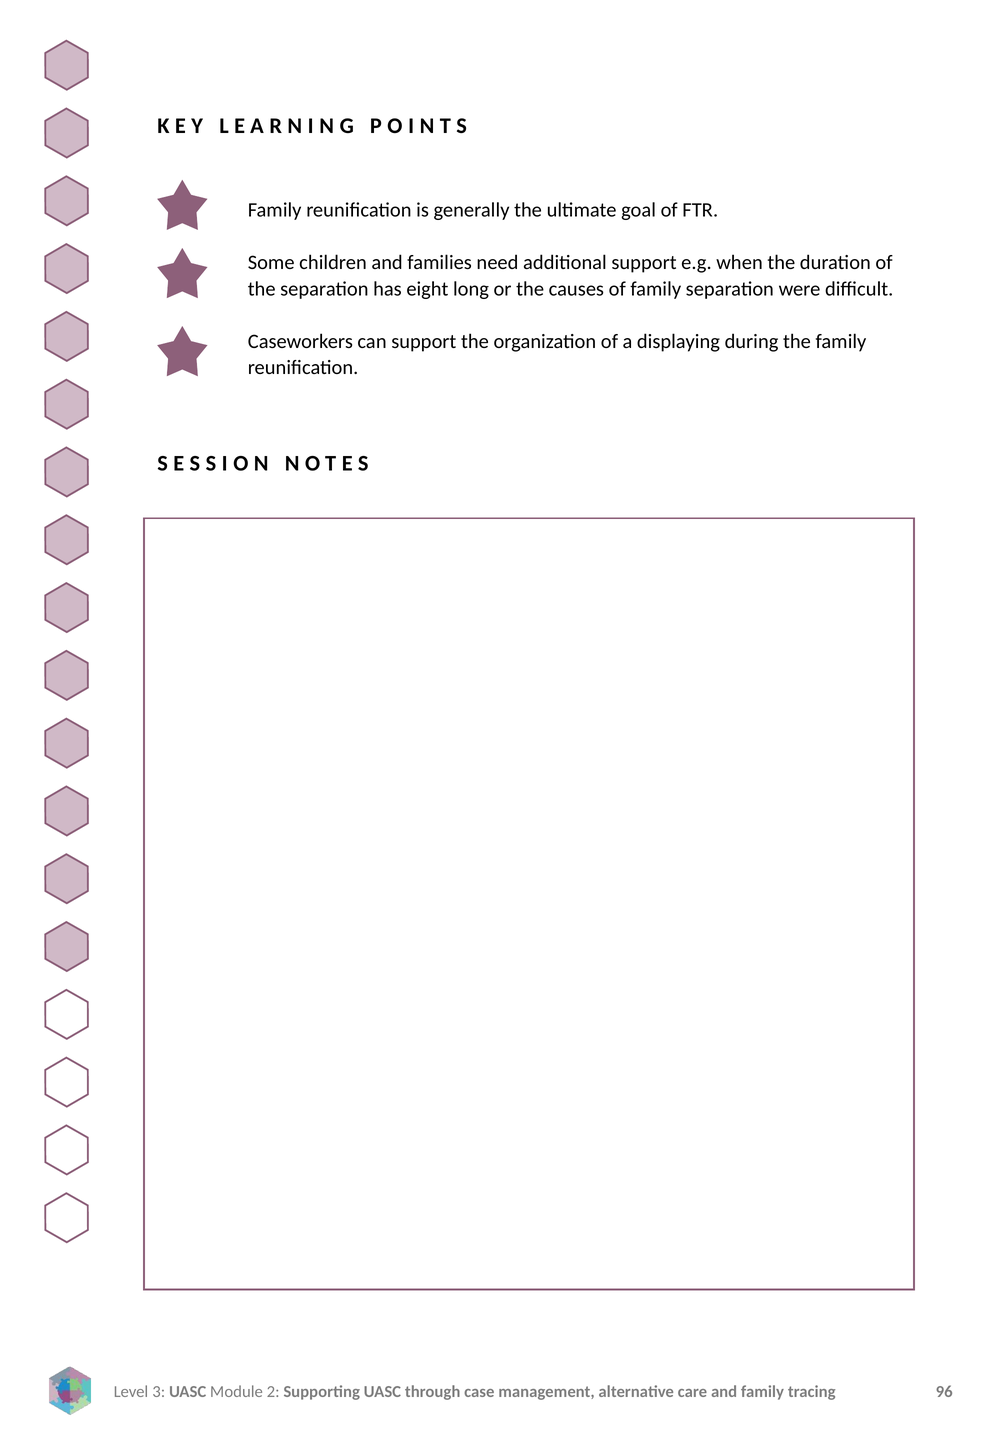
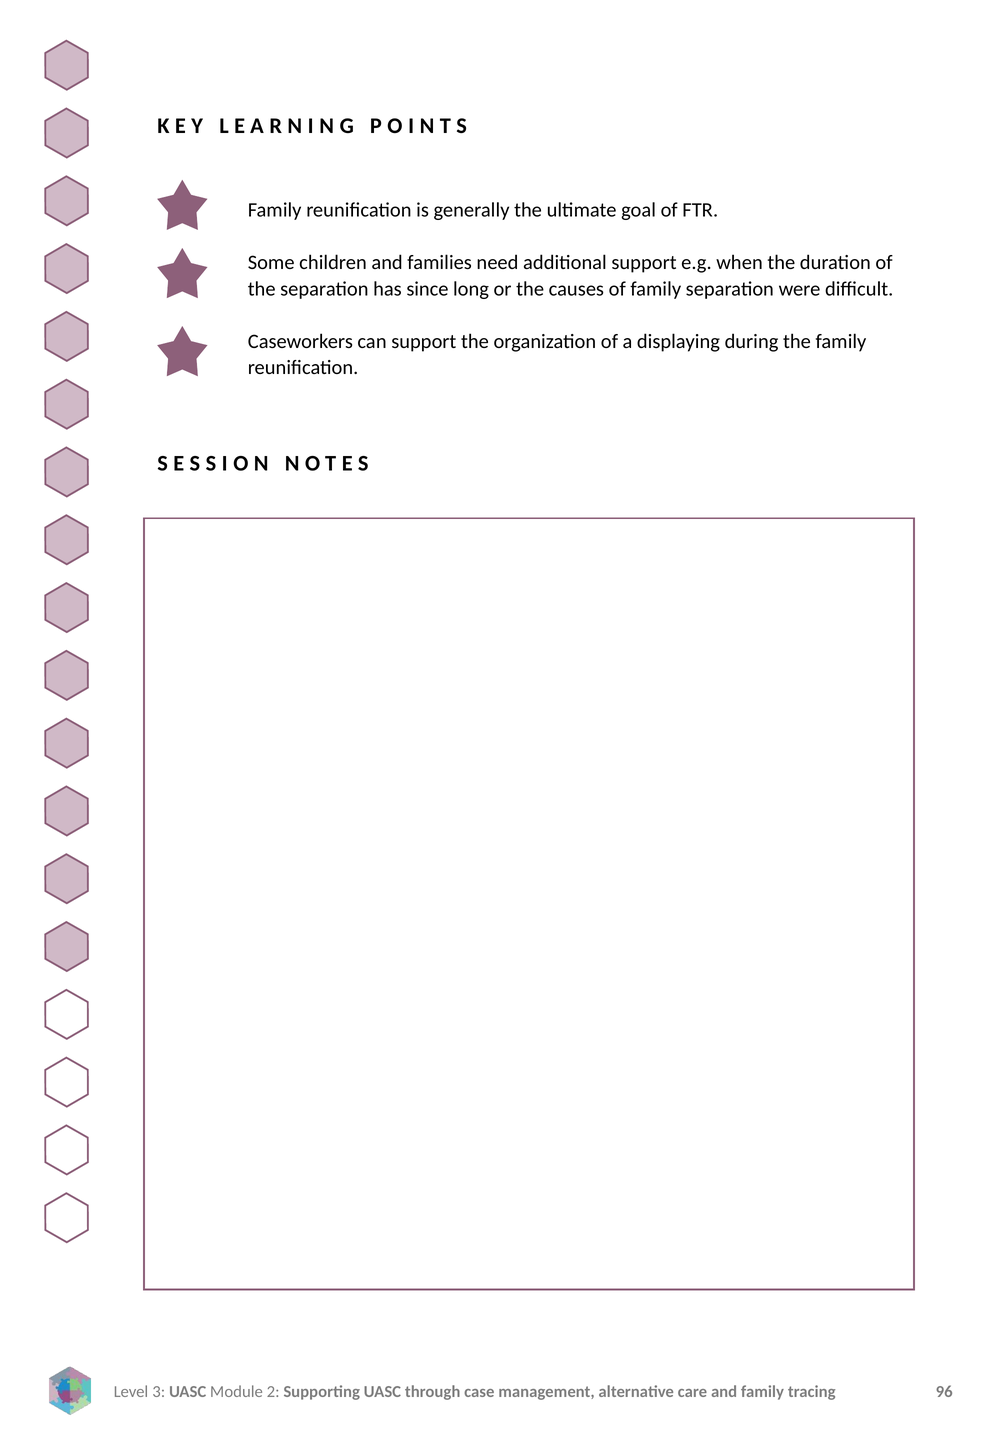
eight: eight -> since (427, 289)
